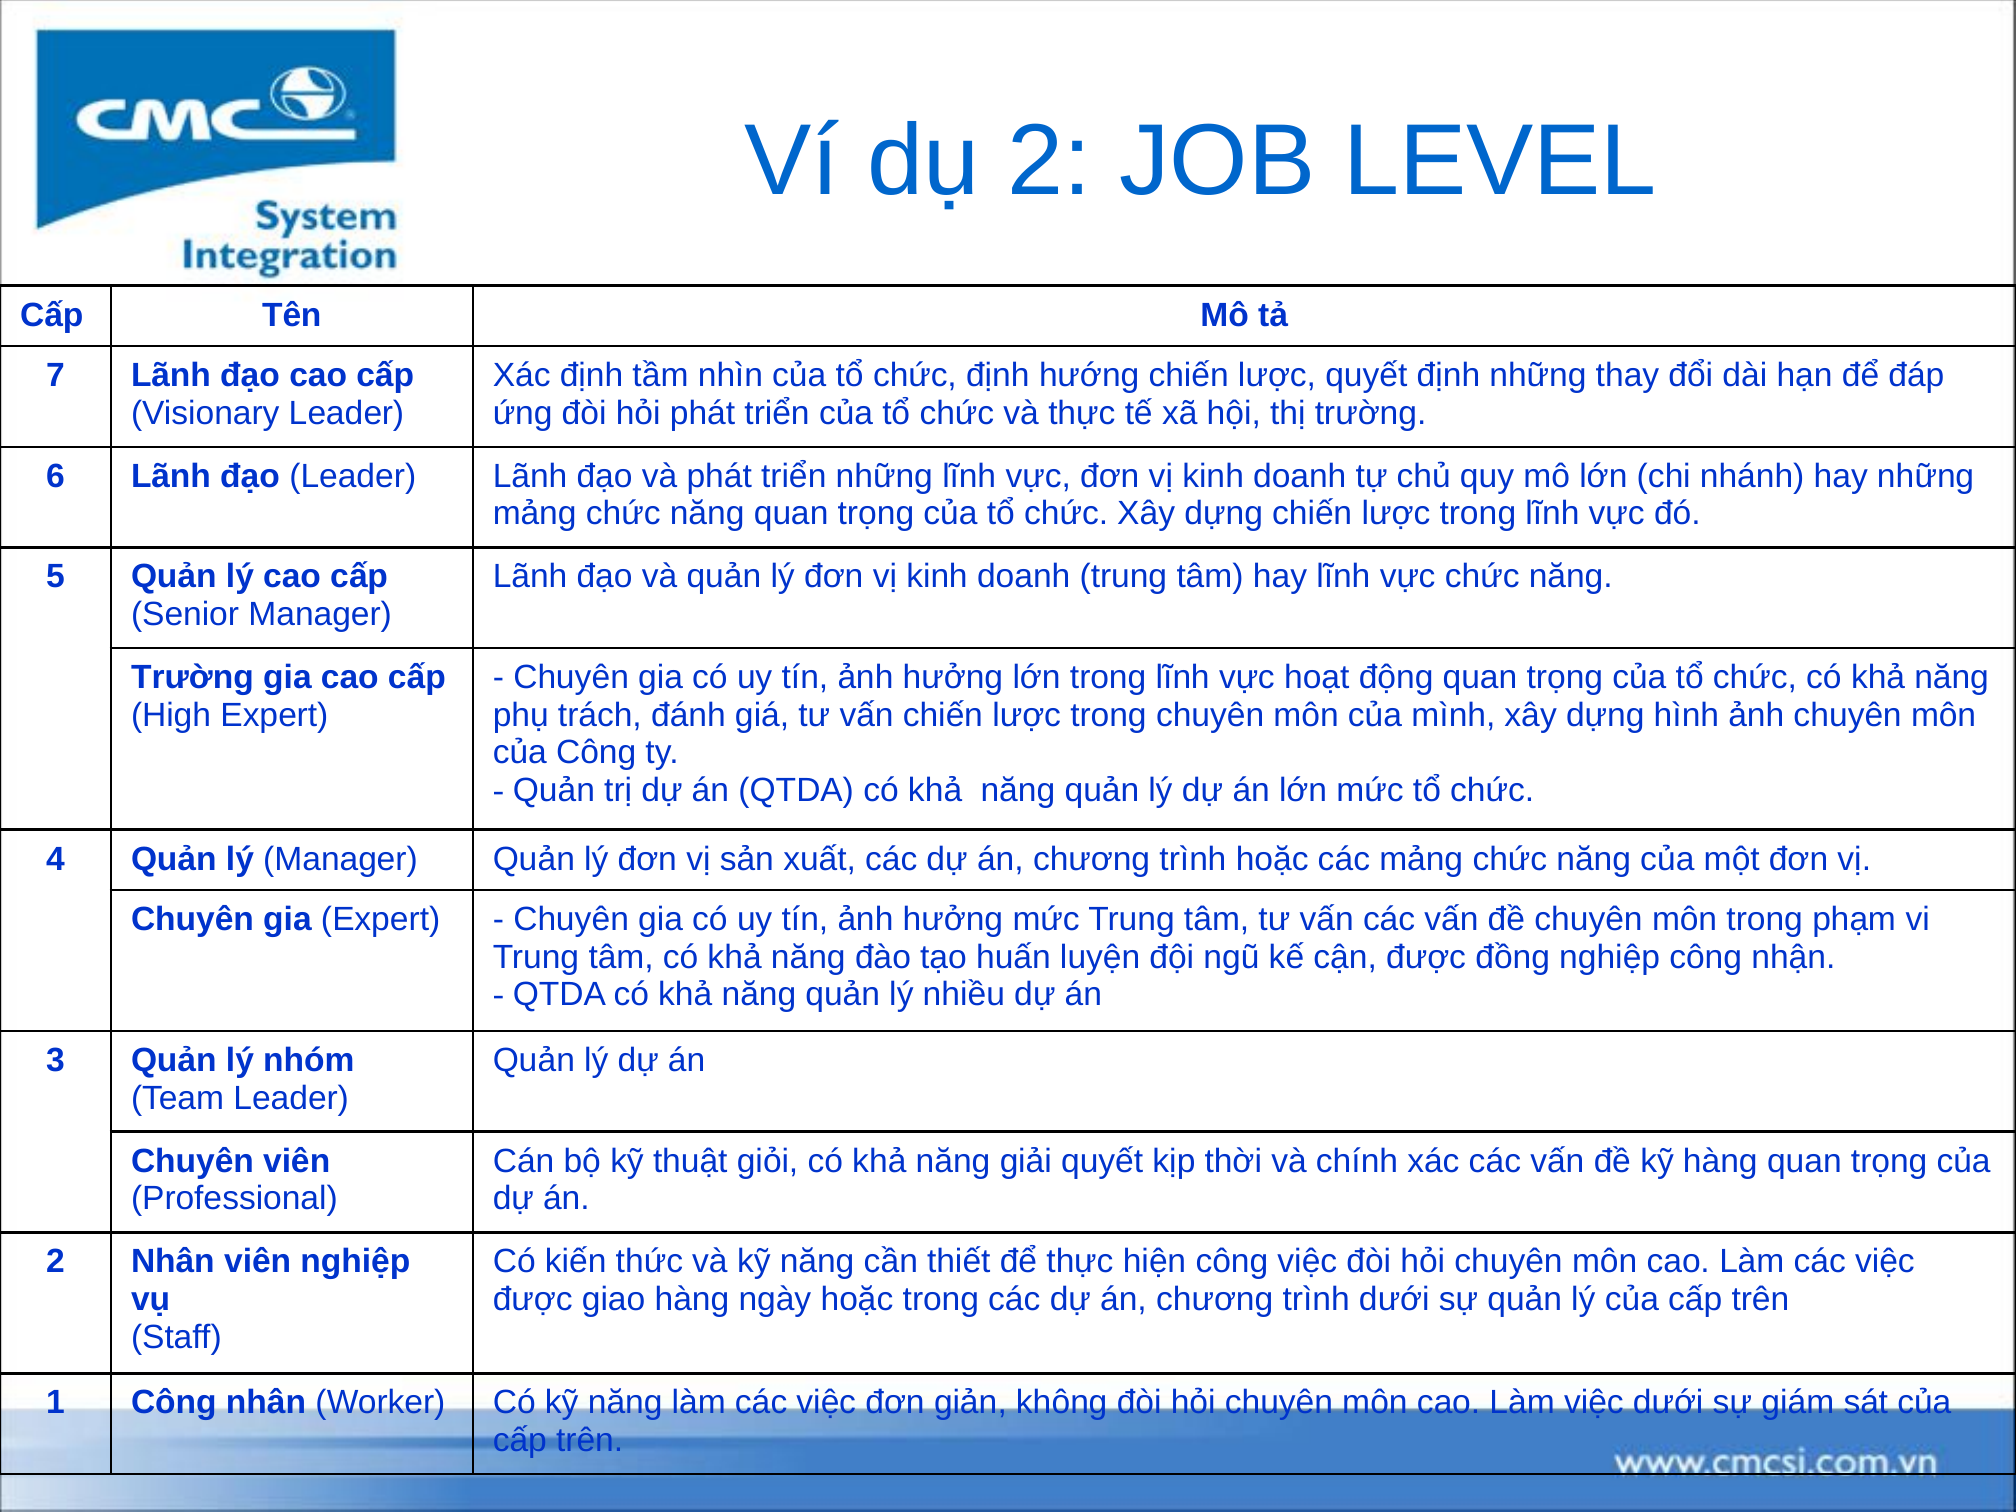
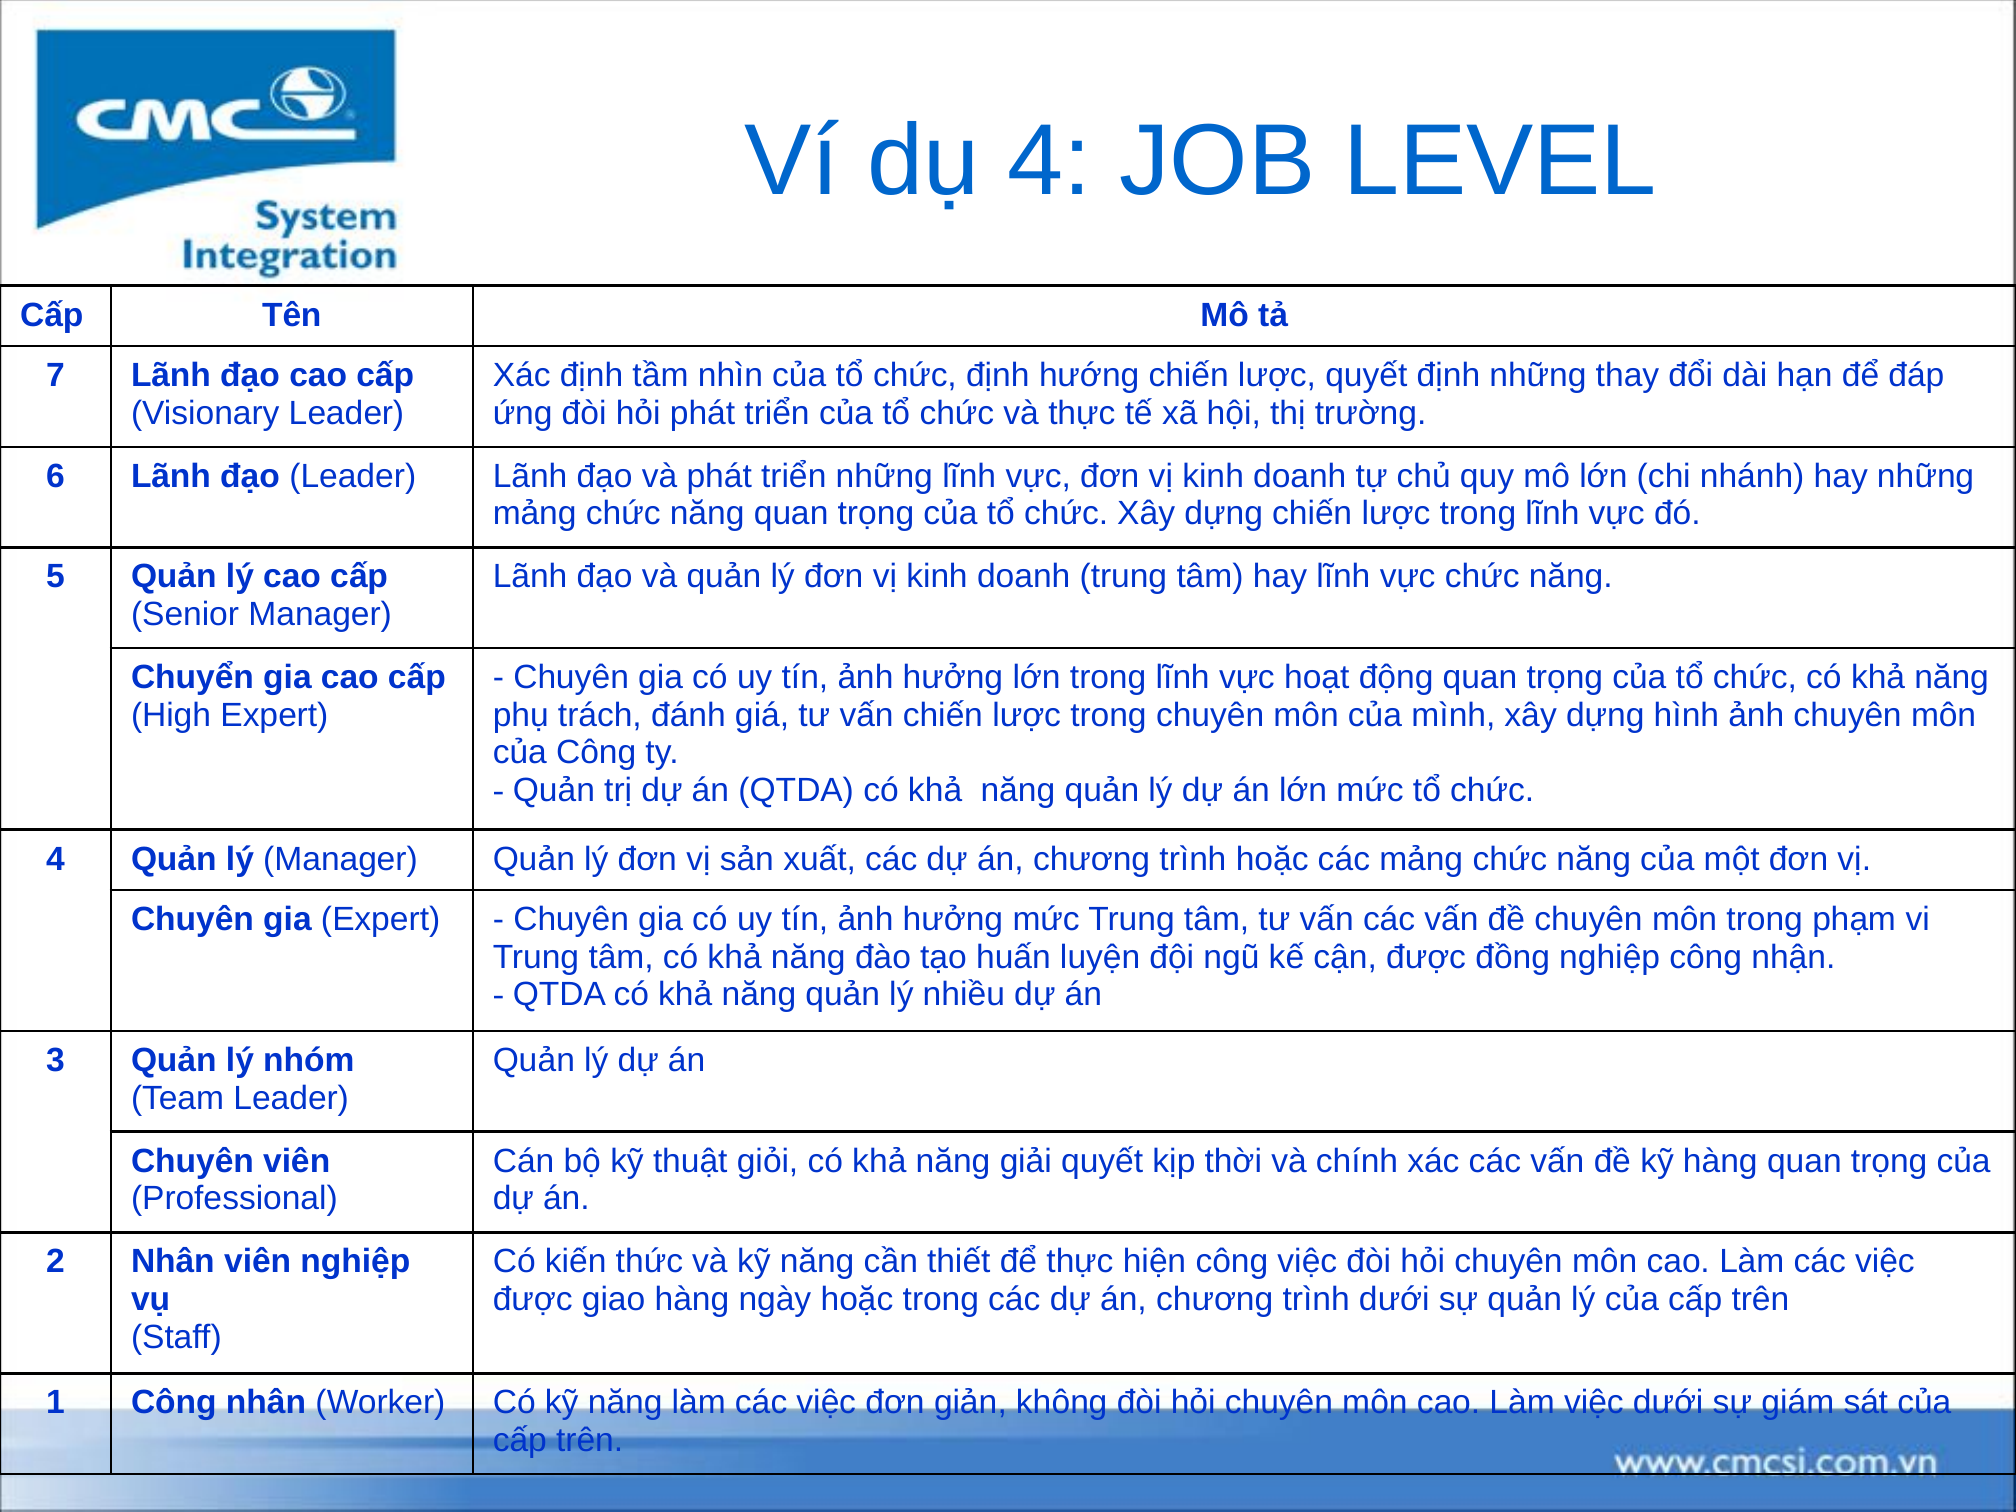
dụ 2: 2 -> 4 (1049, 161)
Trường: Trường -> Chuyển (192, 678)
